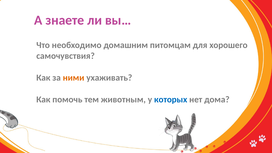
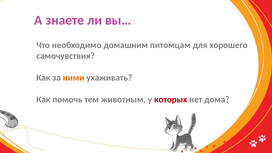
которых colour: blue -> red (171, 100)
